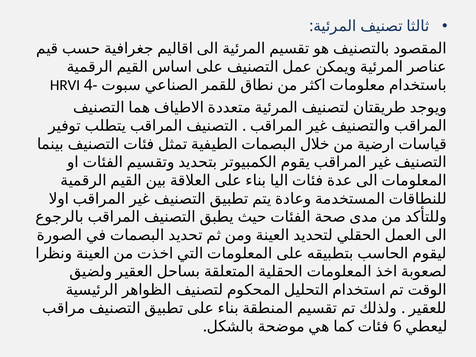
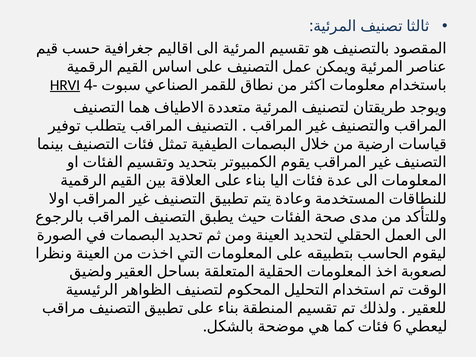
HRVI underline: none -> present (65, 85)
